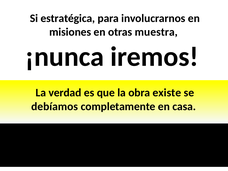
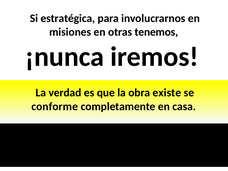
muestra: muestra -> tenemos (156, 32)
debíamos: debíamos -> conforme (55, 106)
